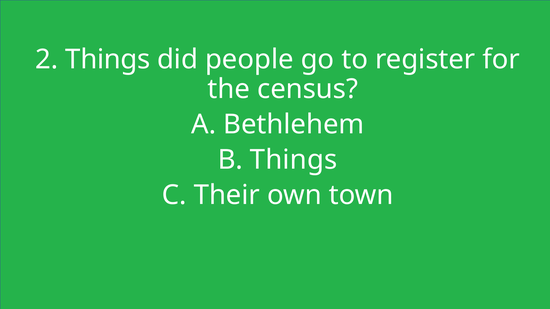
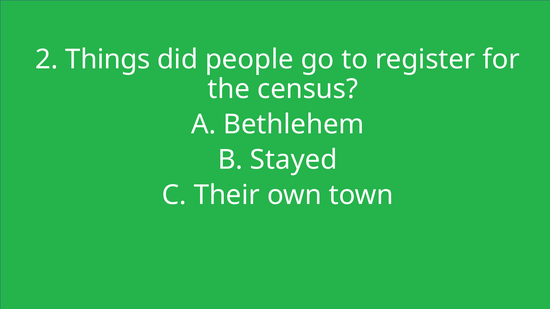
B Things: Things -> Stayed (294, 160)
